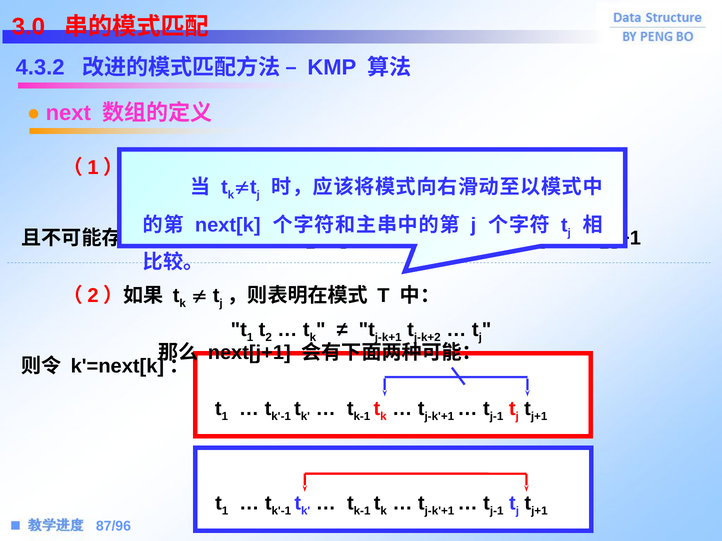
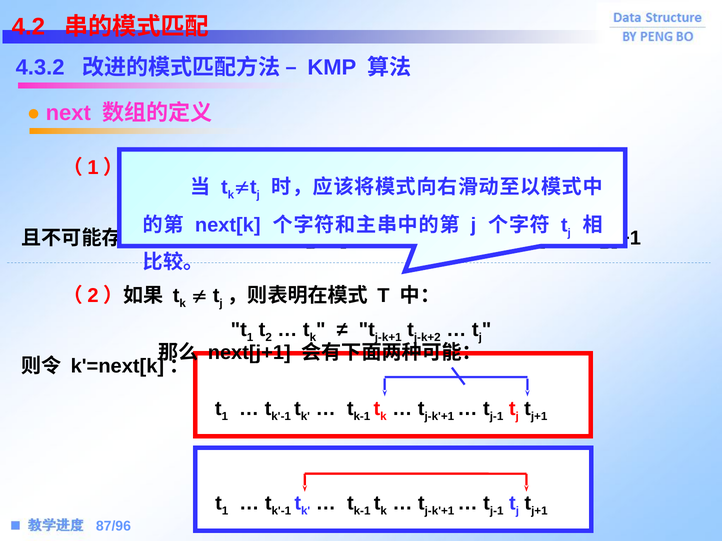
3.0: 3.0 -> 4.2 (28, 27)
